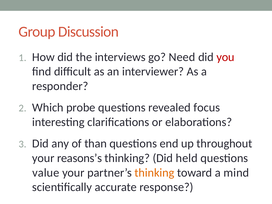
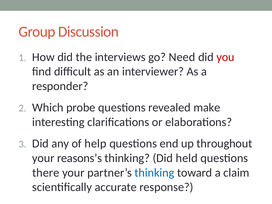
focus: focus -> make (207, 108)
than: than -> help (95, 144)
value: value -> there (46, 173)
thinking colour: orange -> blue (154, 173)
mind: mind -> claim (236, 173)
